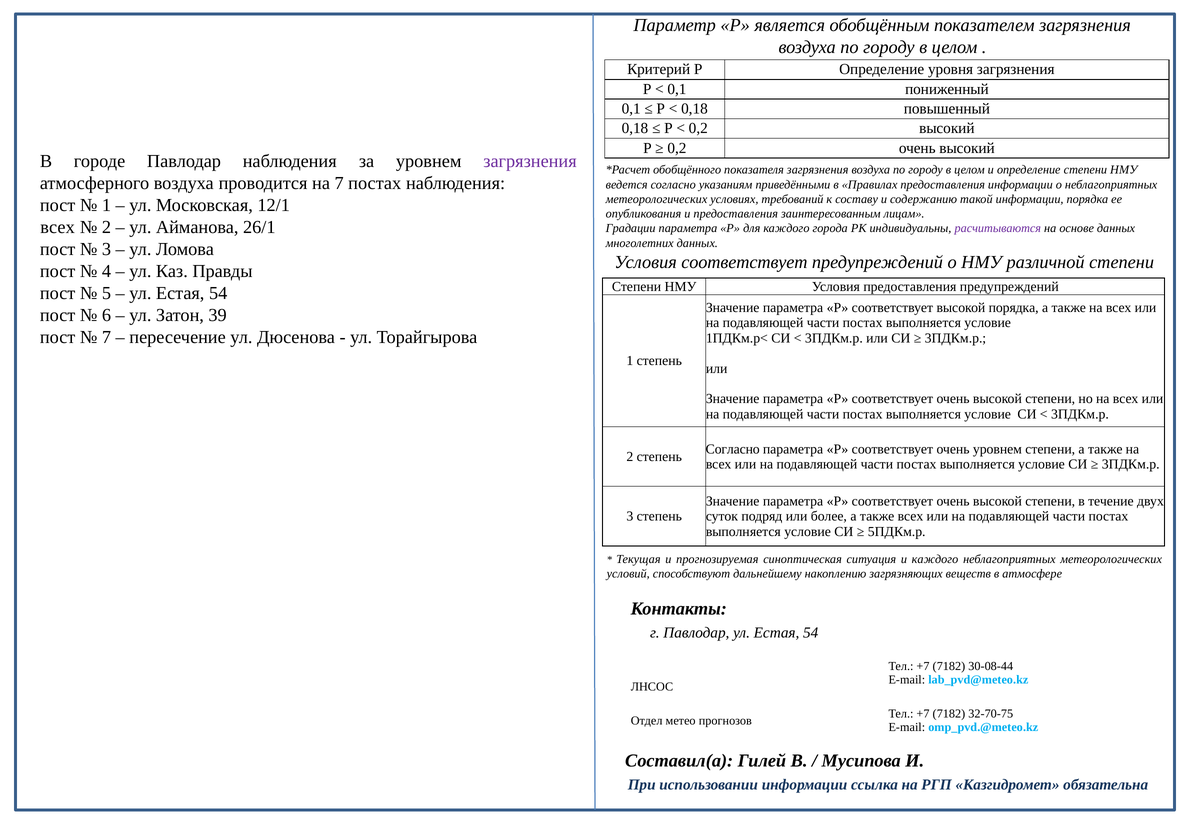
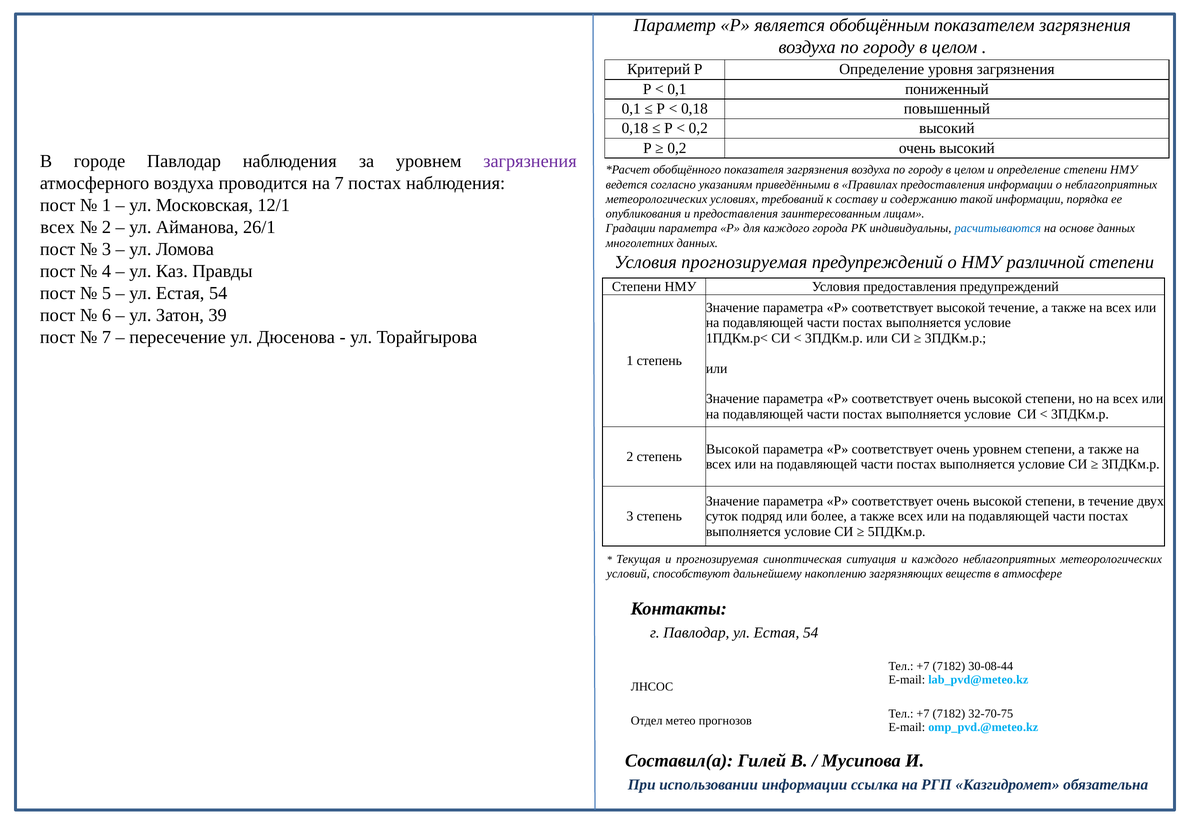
расчитываются colour: purple -> blue (998, 228)
Условия соответствует: соответствует -> прогнозируемая (744, 262)
высокой порядка: порядка -> течение (1014, 308)
Согласно: Согласно -> Высокой (733, 449)
